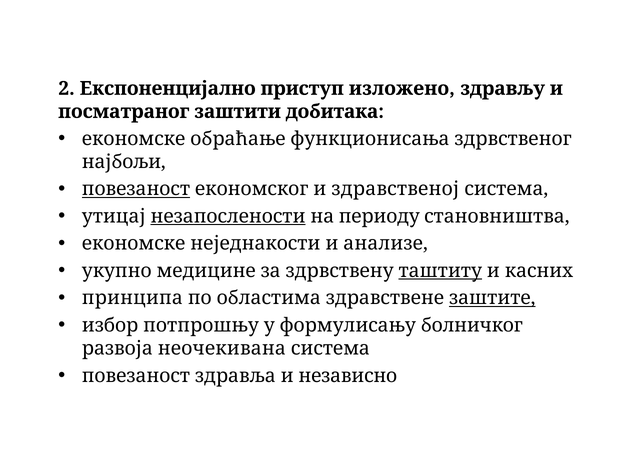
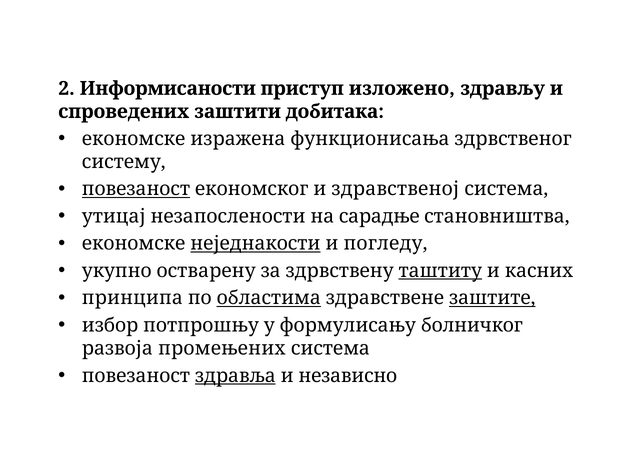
Експоненцијално: Експоненцијално -> Информисаности (168, 88)
посматраног: посматраног -> спроведених (124, 111)
обраћање: обраћање -> изражена (238, 139)
најбољи: најбољи -> систему (124, 162)
незапослености underline: present -> none (228, 216)
периоду: периоду -> сарадње (379, 216)
неједнакости underline: none -> present (255, 243)
анализе: анализе -> погледу (386, 243)
медицине: медицине -> остварену (206, 271)
областима underline: none -> present (269, 298)
неочекивана: неочекивана -> промењених (222, 348)
здравља underline: none -> present (235, 376)
